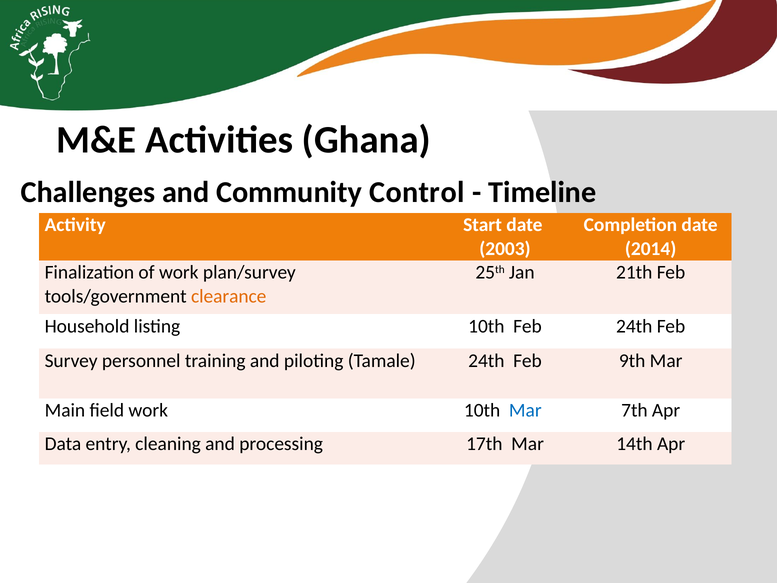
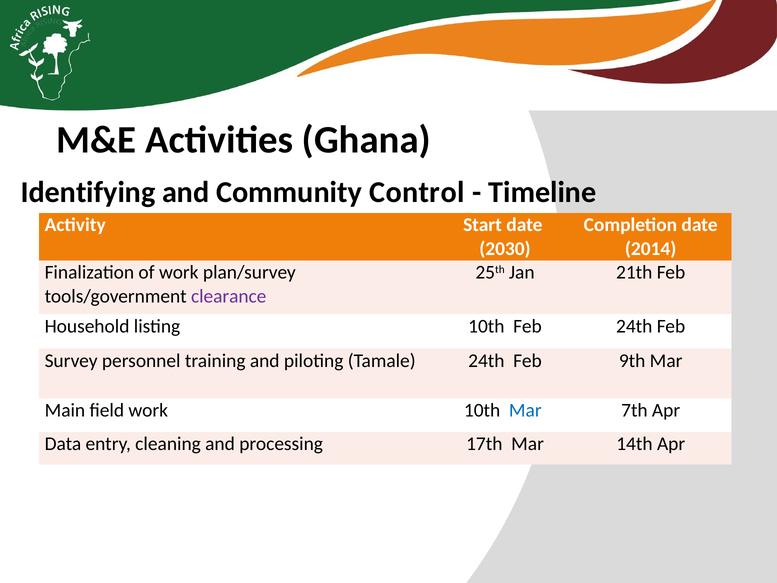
Challenges: Challenges -> Identifying (88, 192)
2003: 2003 -> 2030 (505, 249)
clearance colour: orange -> purple (229, 296)
